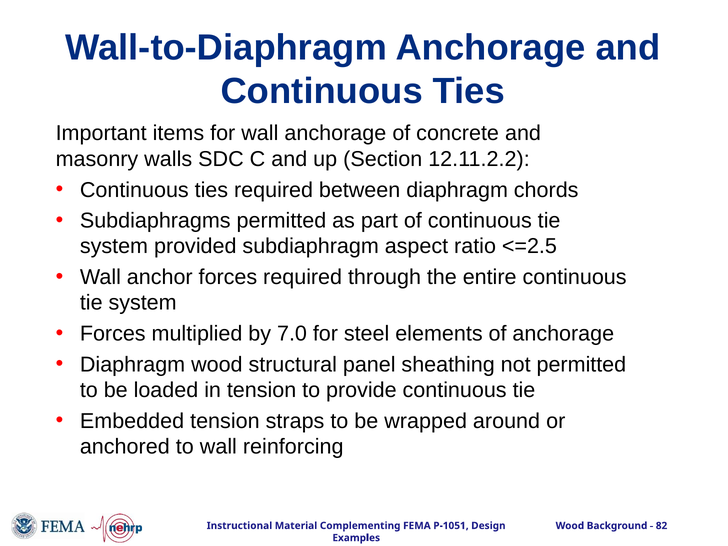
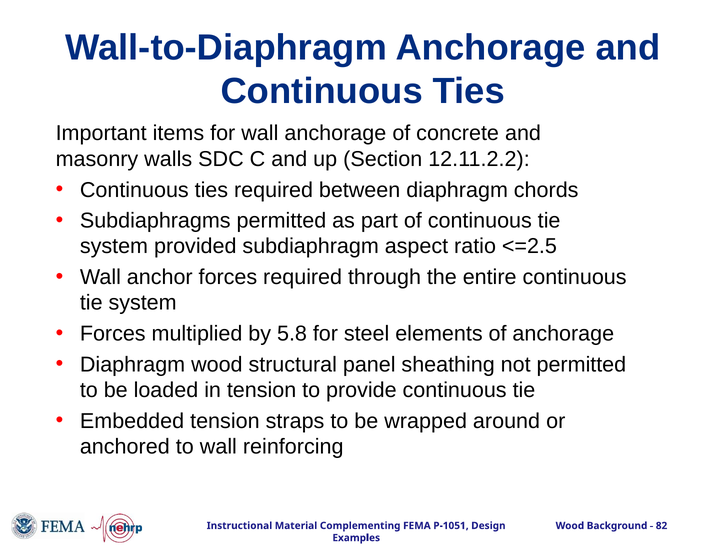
7.0: 7.0 -> 5.8 (292, 334)
